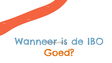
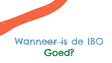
Goed colour: orange -> green (59, 53)
